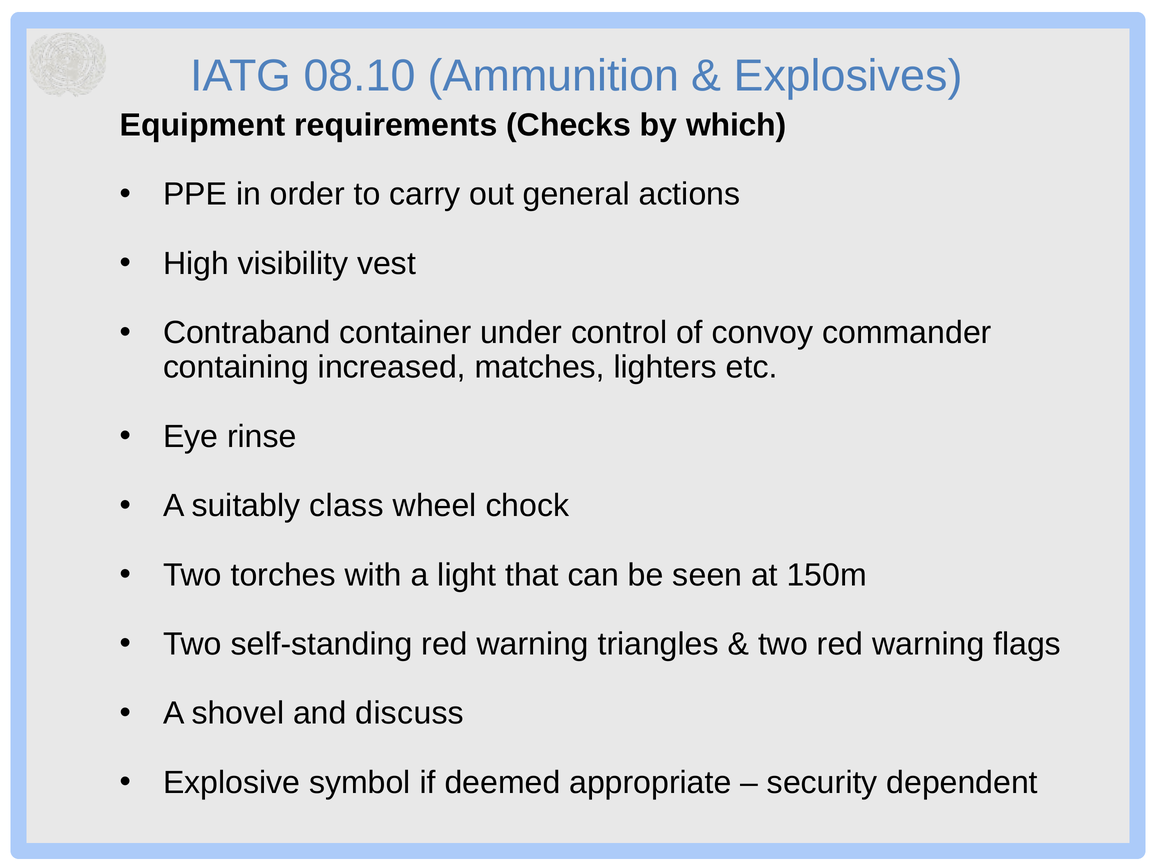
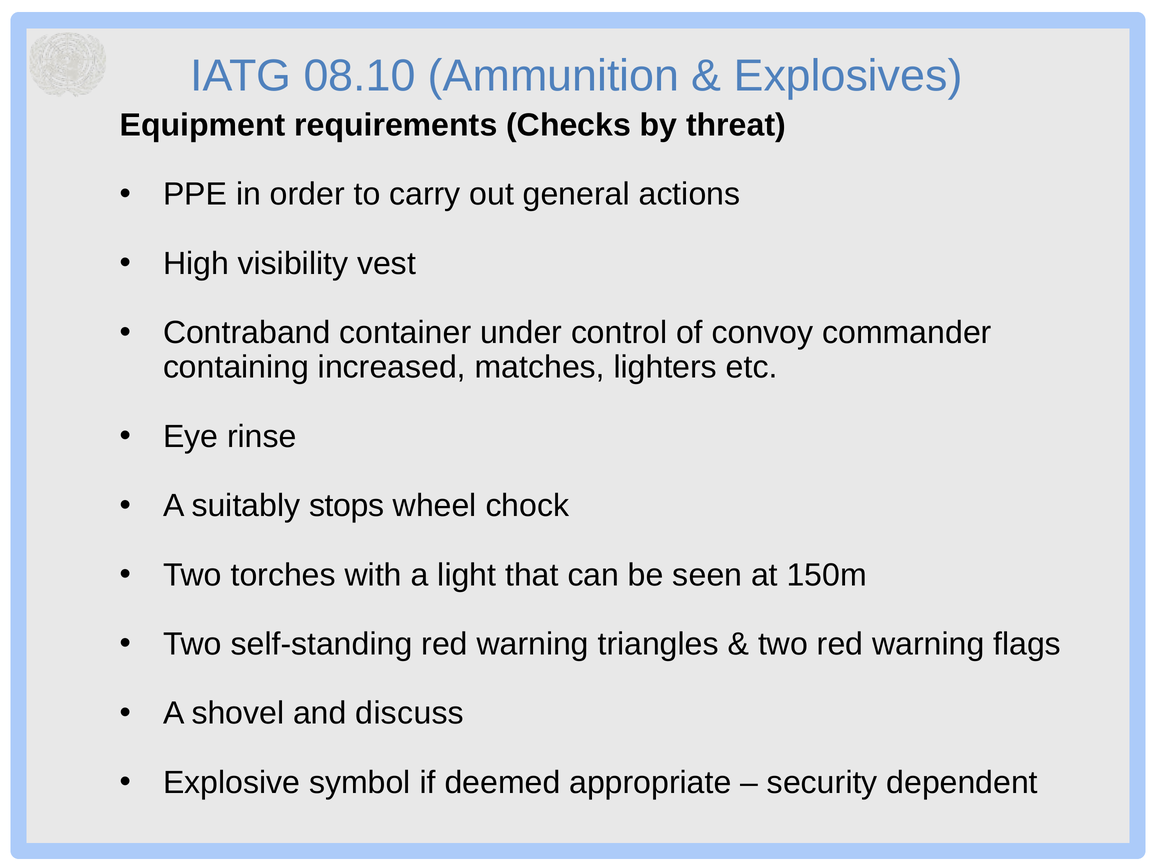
which: which -> threat (736, 125)
class: class -> stops (347, 506)
